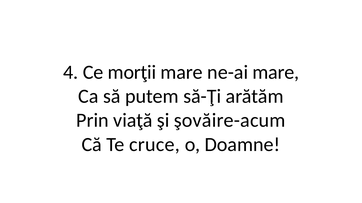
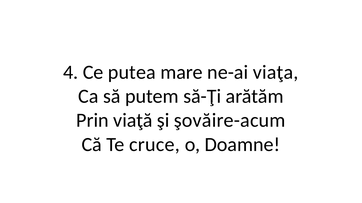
morţii: morţii -> putea (132, 72)
ne-ai mare: mare -> viaţa (276, 72)
